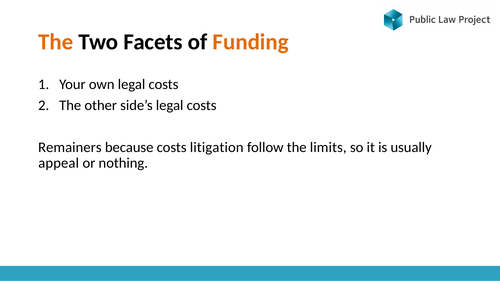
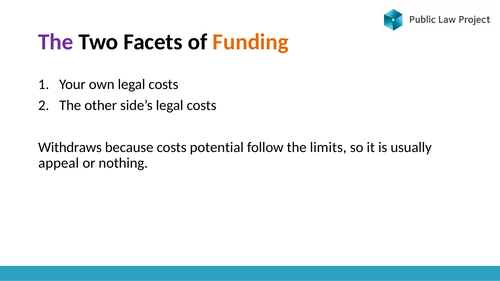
The colour: orange -> purple (56, 42)
Remainers: Remainers -> Withdraws (70, 147)
litigation: litigation -> potential (217, 147)
